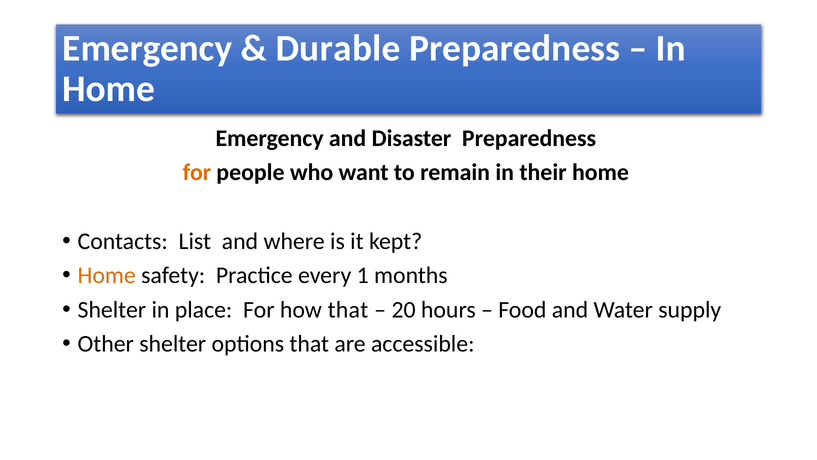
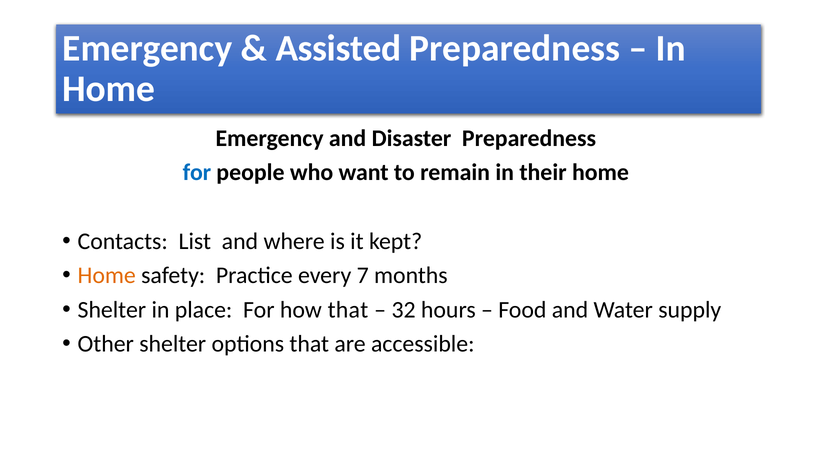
Durable: Durable -> Assisted (339, 48)
for colour: orange -> blue (197, 172)
1: 1 -> 7 (363, 275)
20: 20 -> 32 (404, 309)
